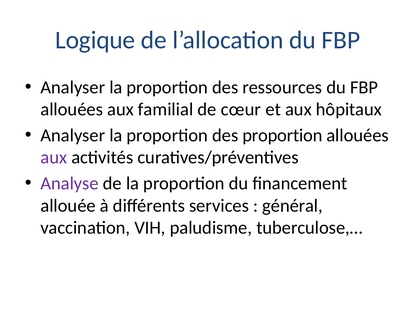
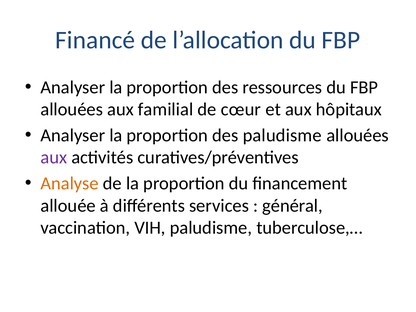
Logique: Logique -> Financé (95, 40)
des proportion: proportion -> paludisme (282, 135)
Analyse colour: purple -> orange (70, 183)
